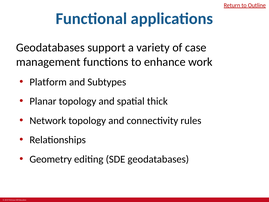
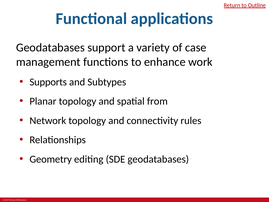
Platform: Platform -> Supports (48, 82)
thick: thick -> from (157, 101)
